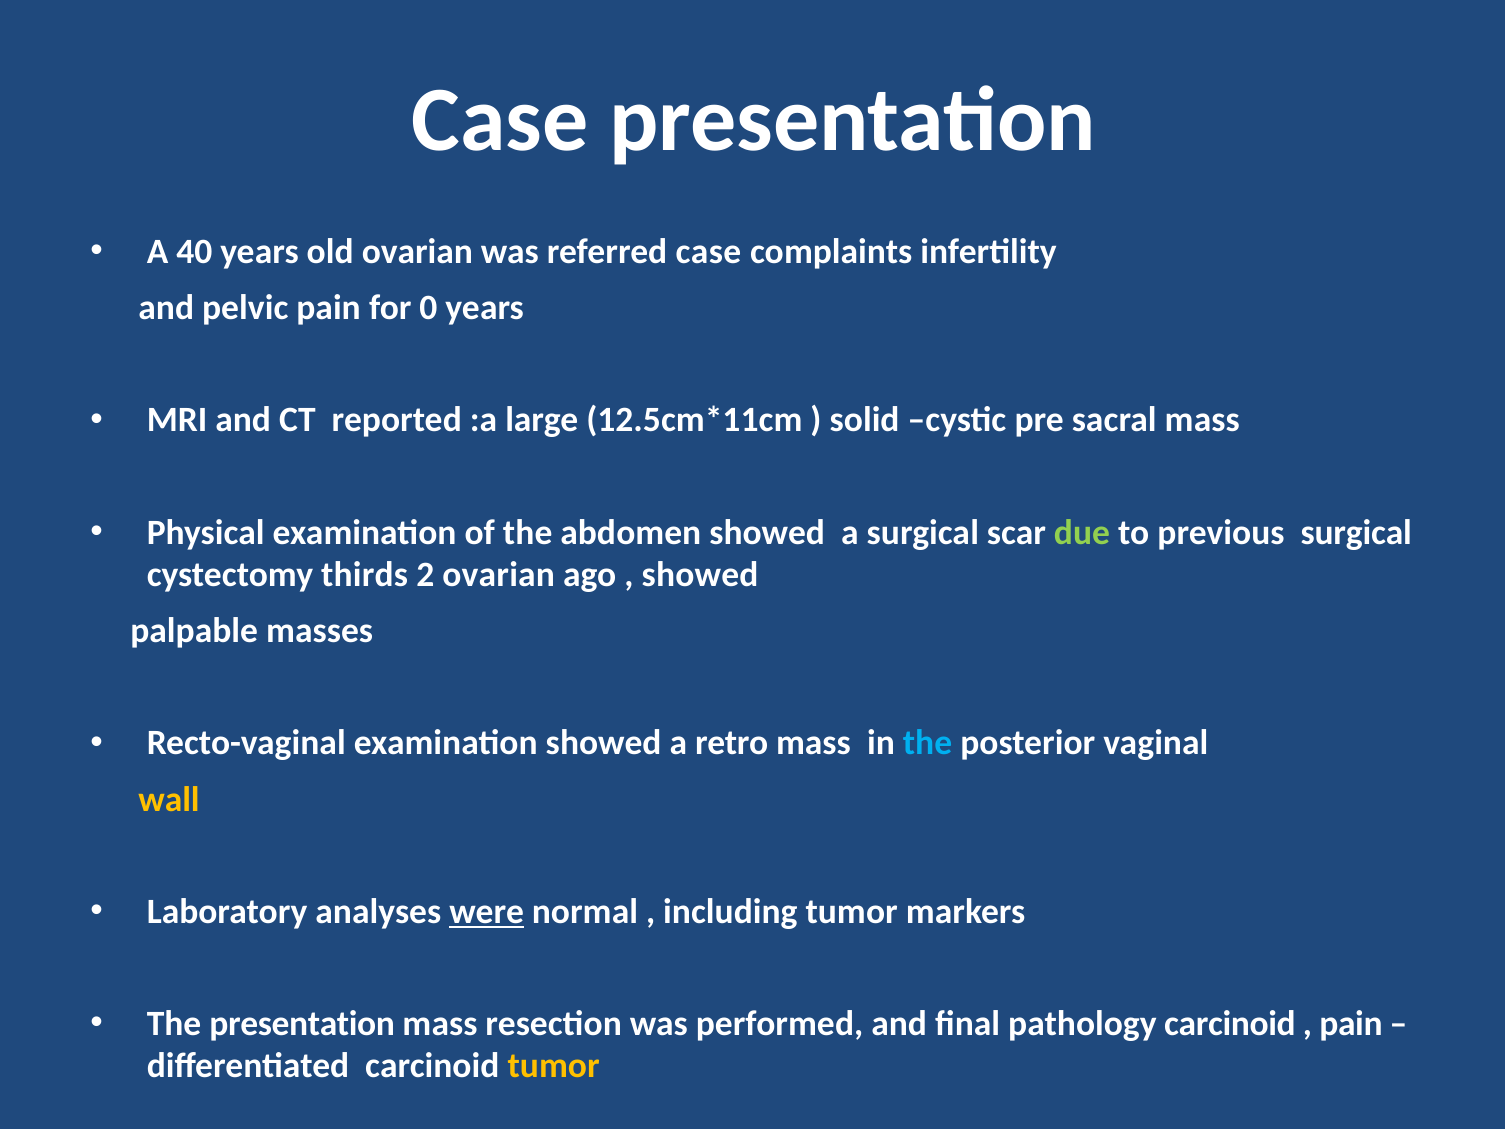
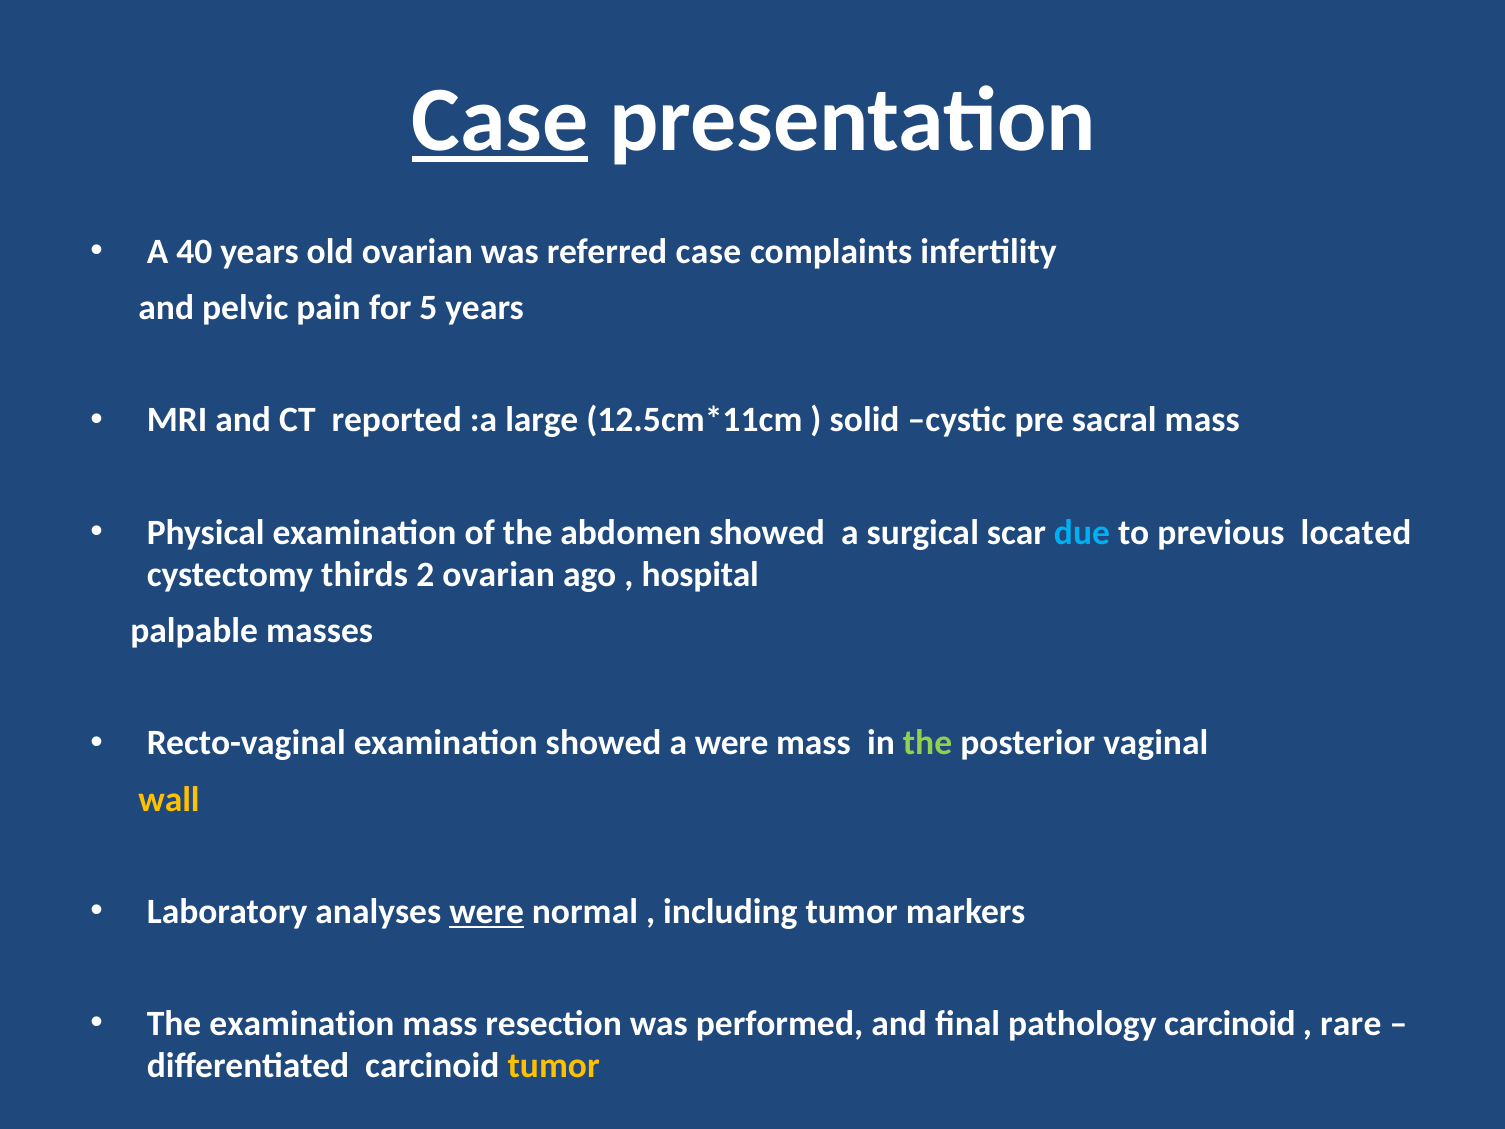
Case underline: none -> present (500, 120)
0: 0 -> 5 (428, 308)
due colour: light green -> light blue (1082, 532)
previous surgical: surgical -> located (1356, 532)
showed: showed -> hospital (700, 575)
a retro: retro -> were (732, 743)
the colour: light blue -> light green (928, 743)
The presentation: presentation -> examination (302, 1023)
pain: pain -> rare (1351, 1023)
